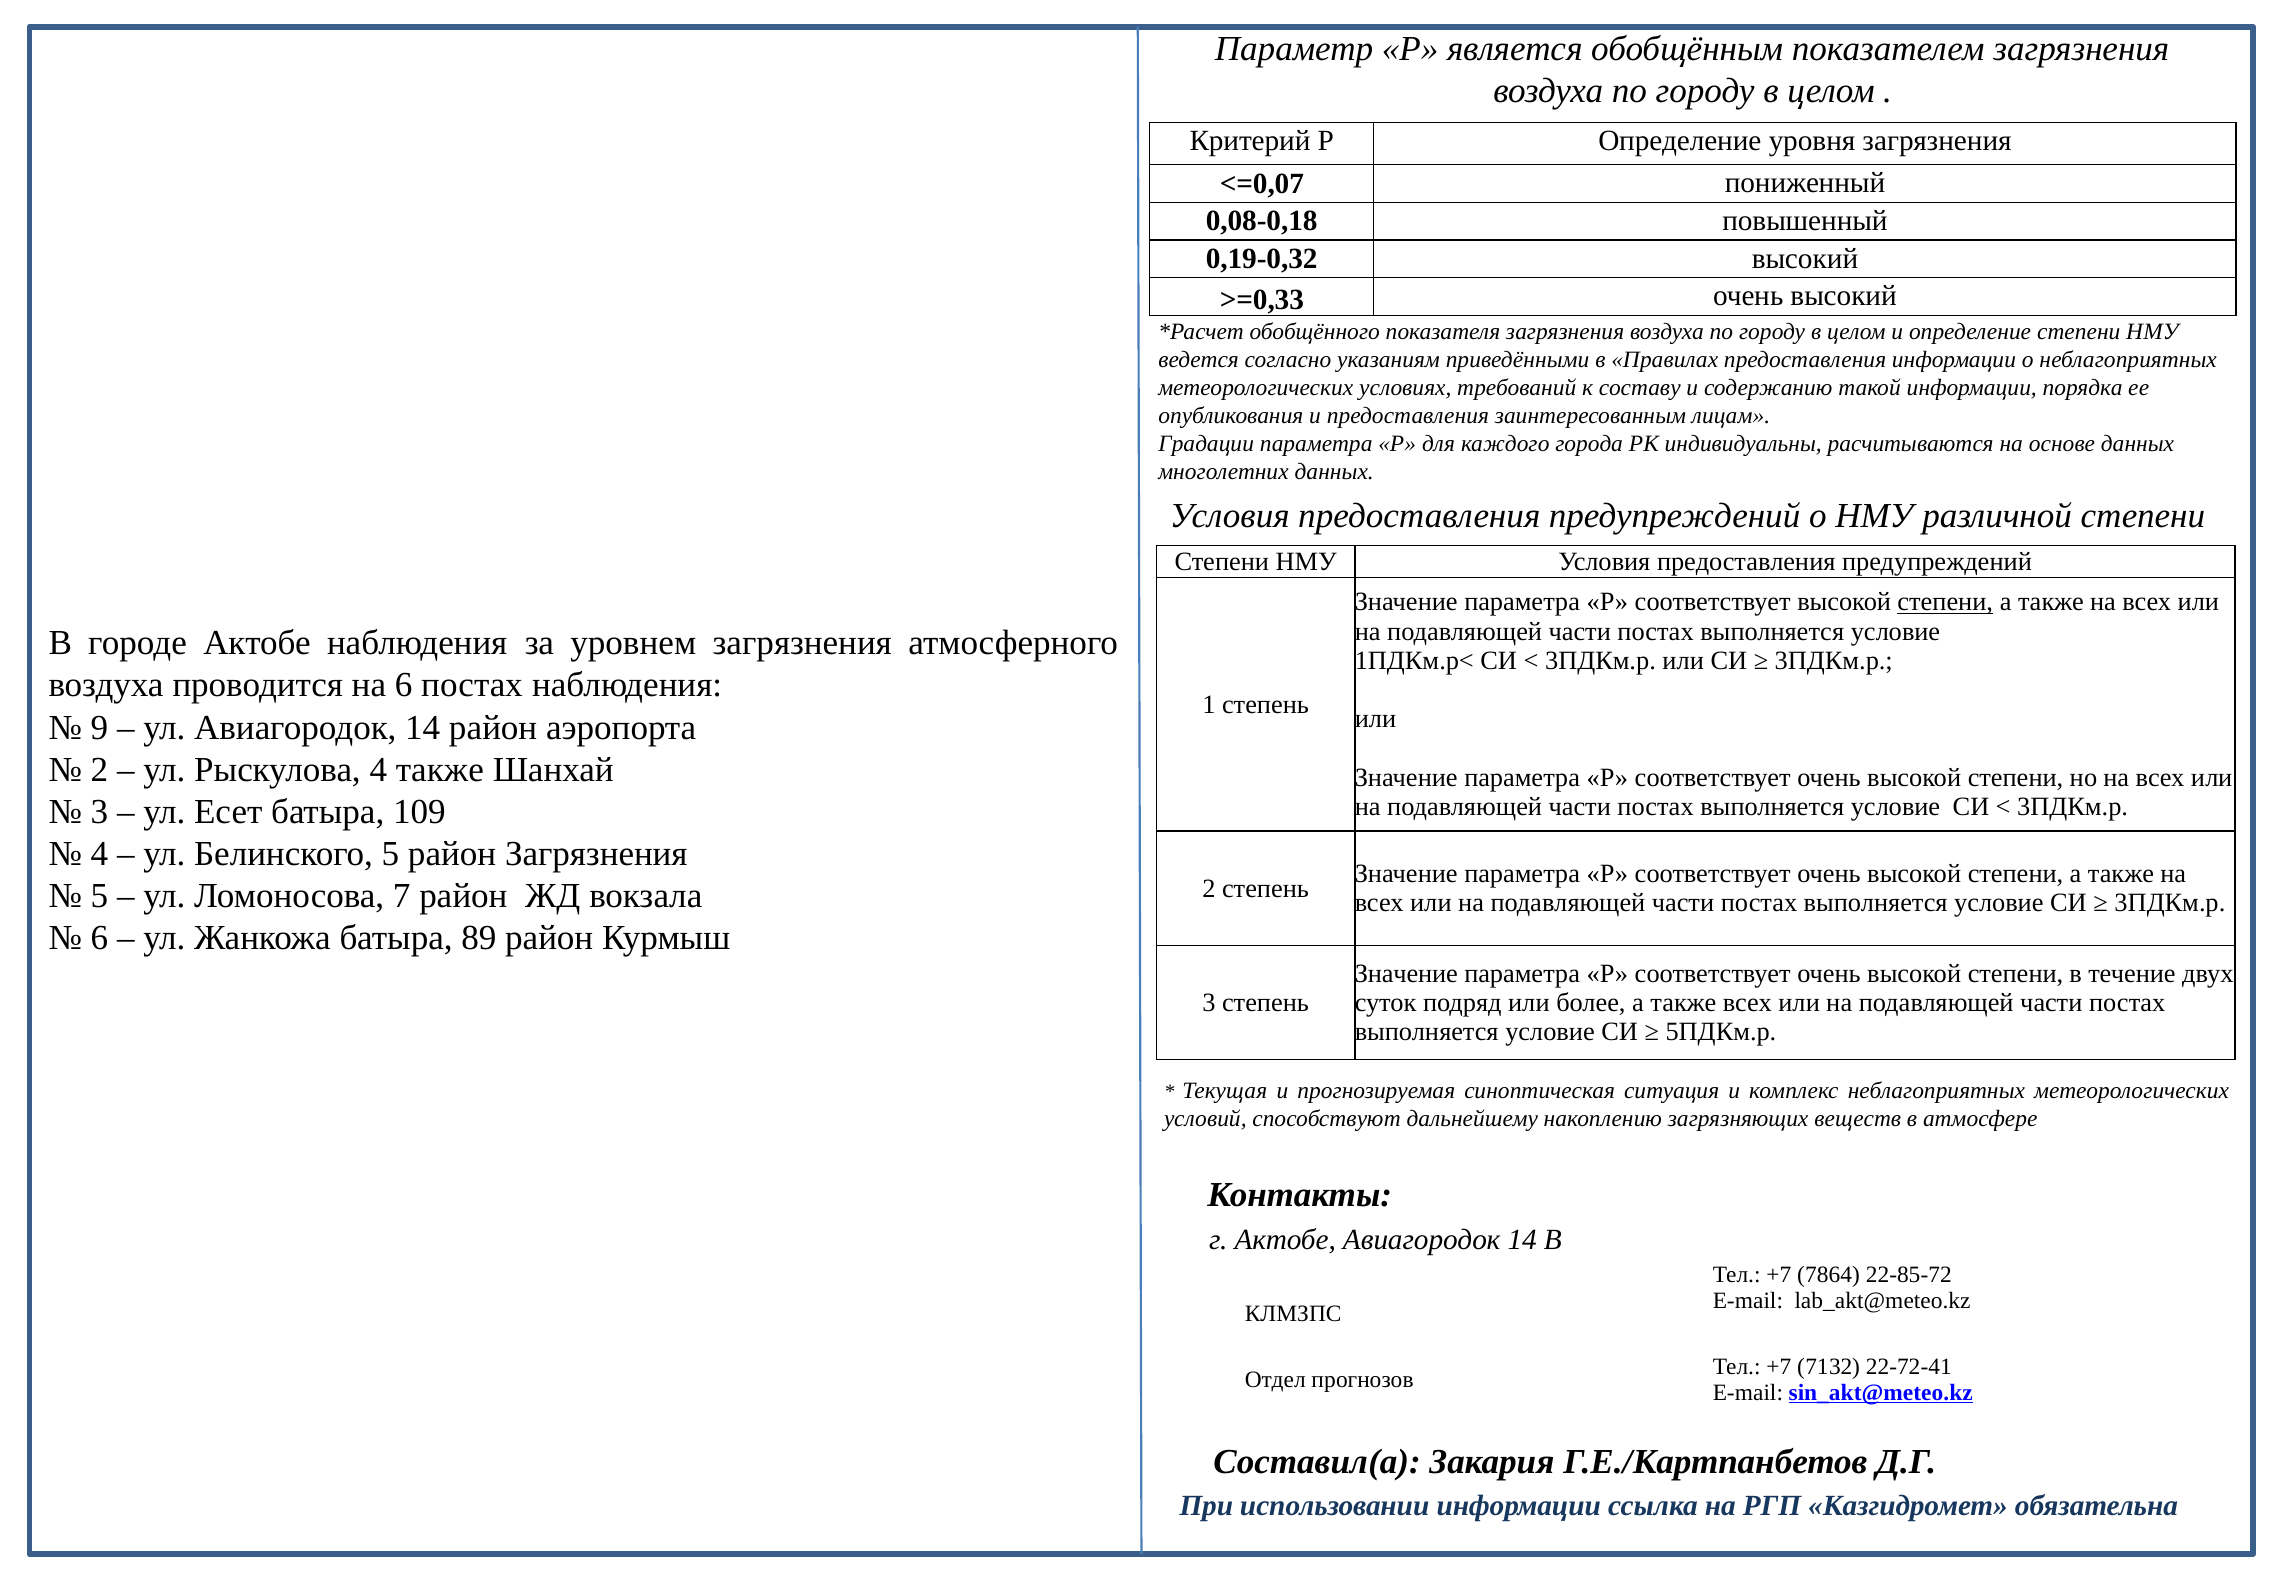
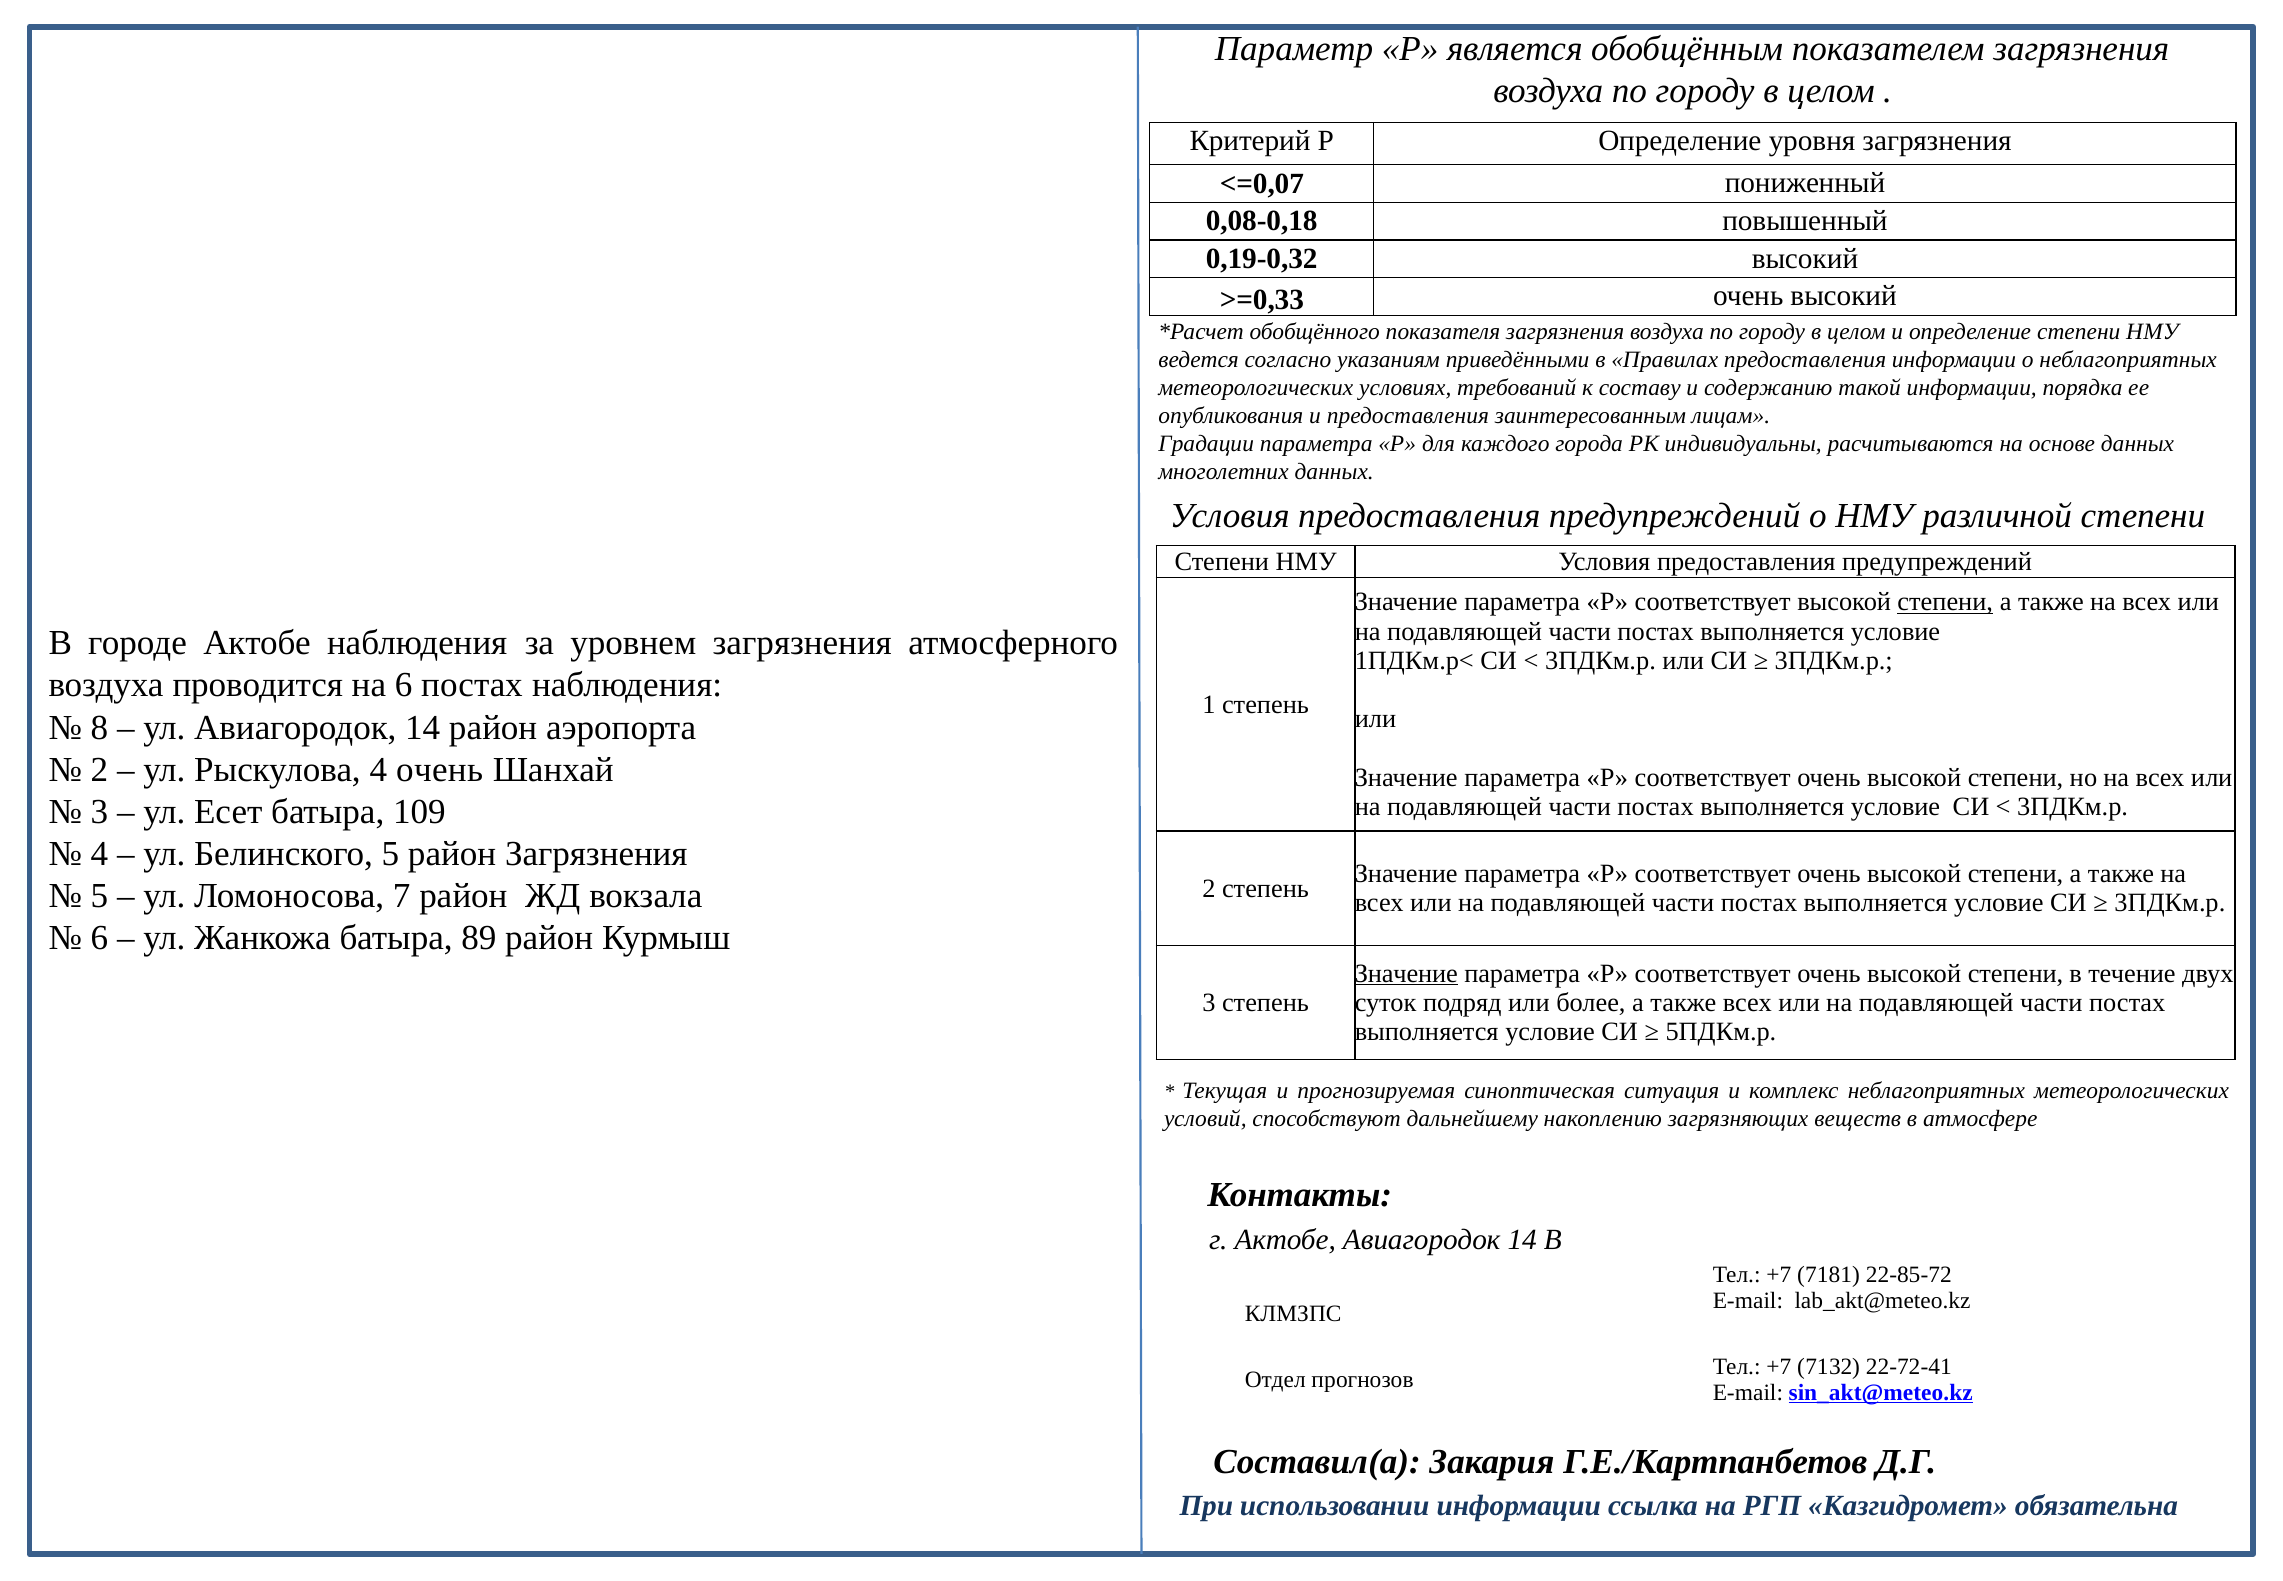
9: 9 -> 8 (99, 727)
4 также: также -> очень (440, 769)
Значение underline: none -> present (1406, 973)
7864: 7864 -> 7181 (1829, 1275)
